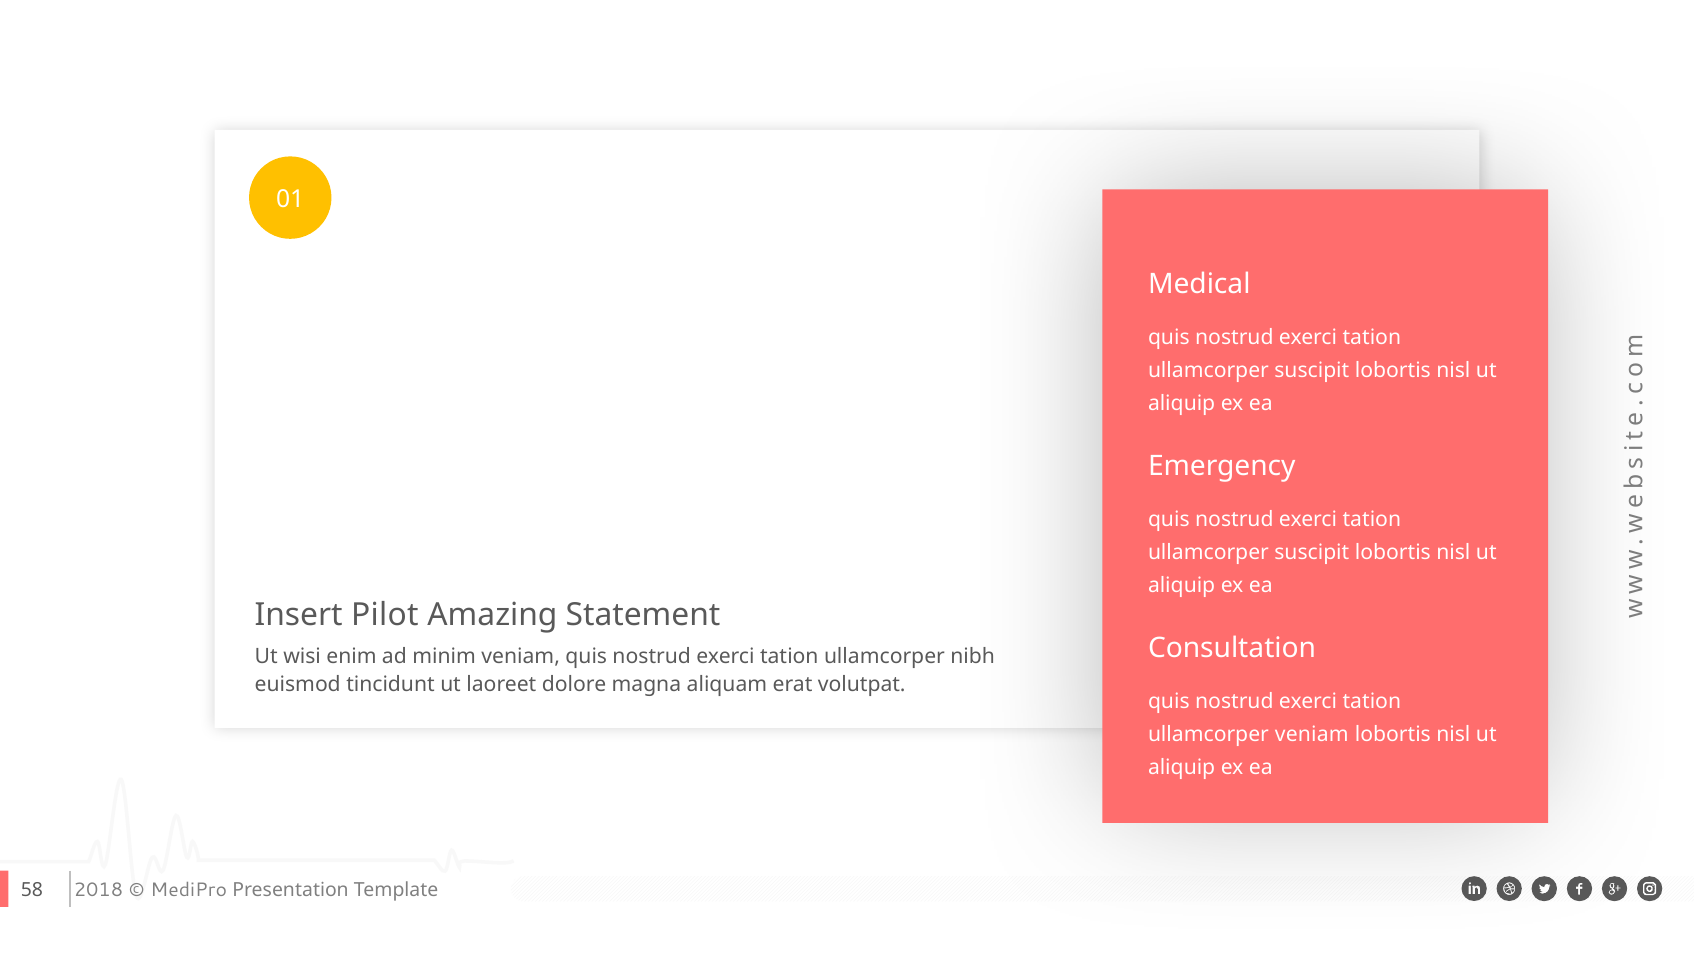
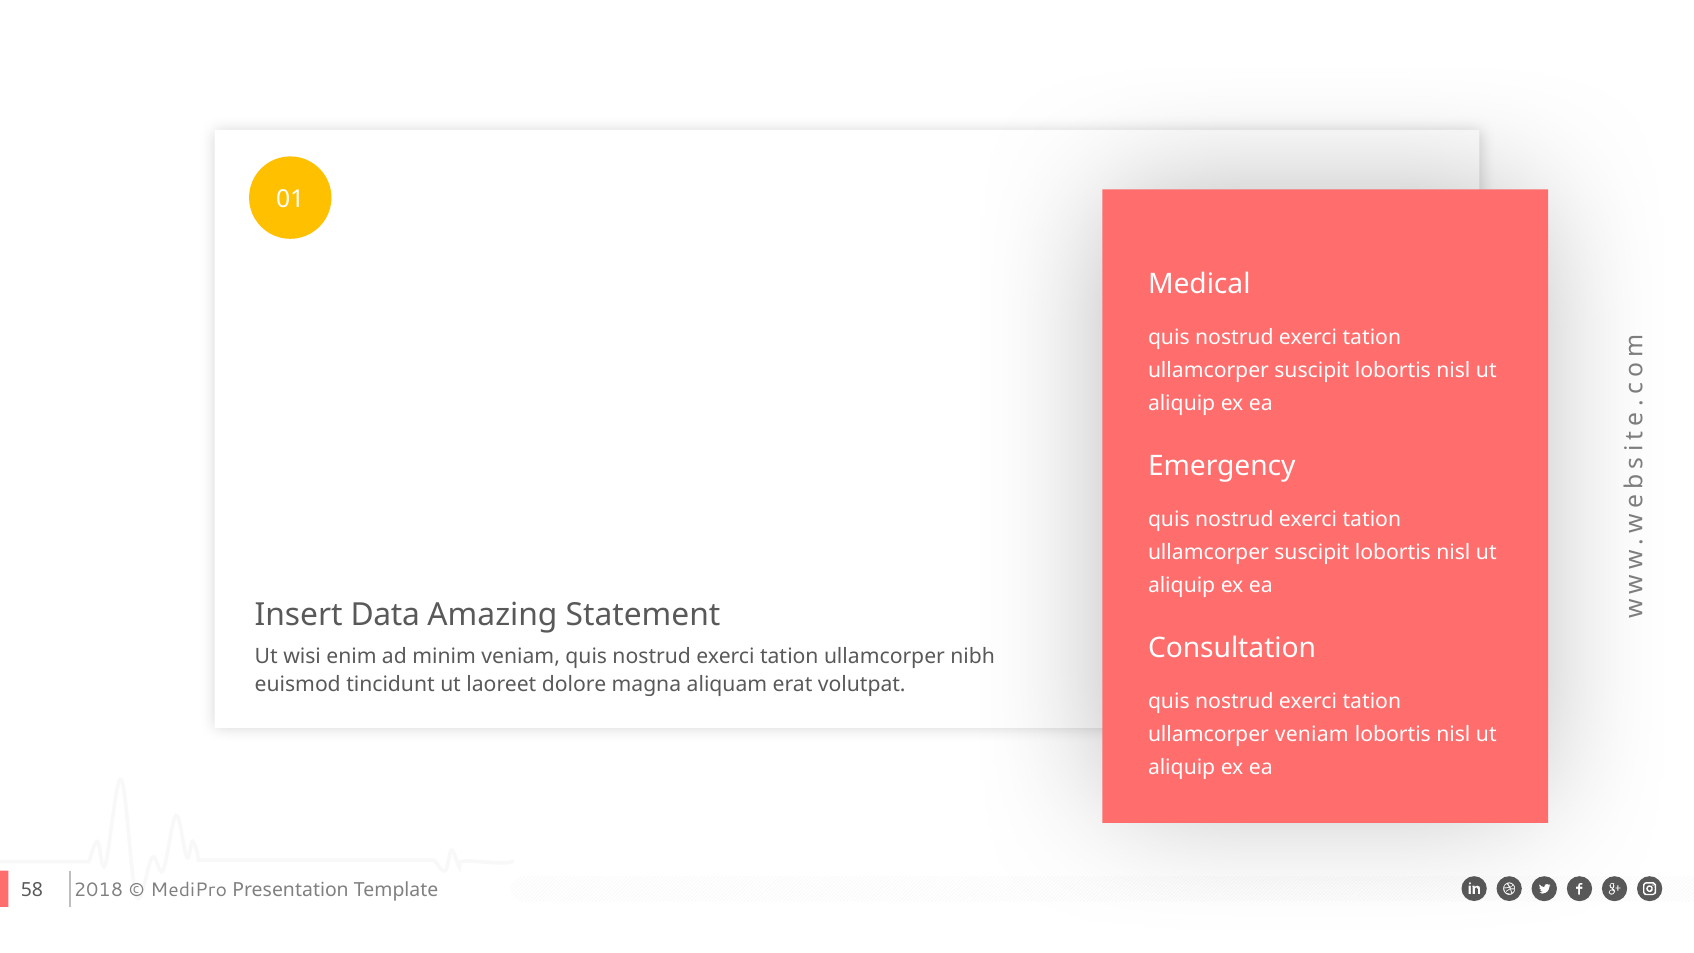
Pilot: Pilot -> Data (385, 615)
